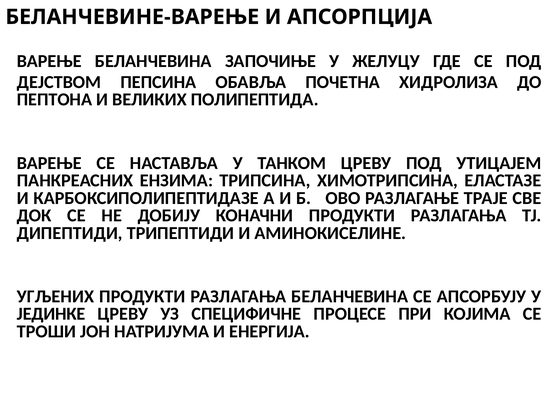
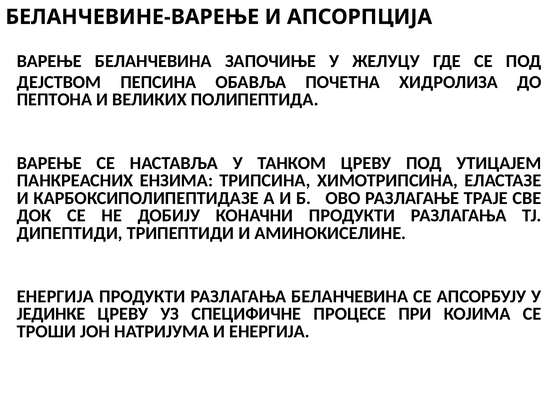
УГЉЕНИХ: УГЉЕНИХ -> ЕНЕРГИЈА (55, 297)
